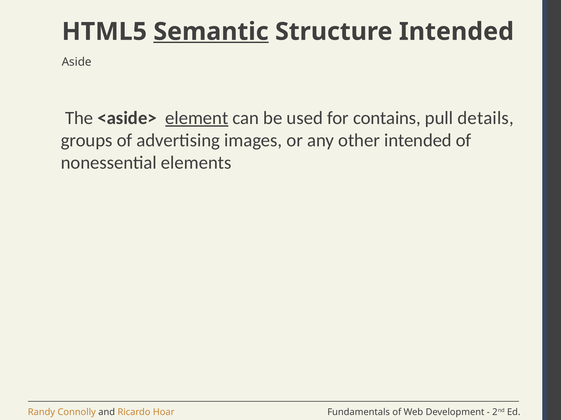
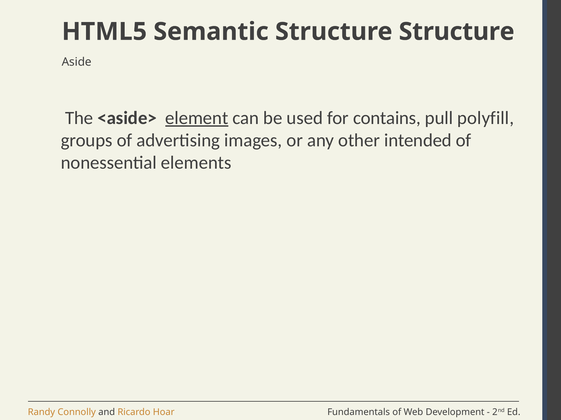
Semantic underline: present -> none (211, 32)
Structure Intended: Intended -> Structure (457, 32)
details: details -> polyfill (486, 118)
